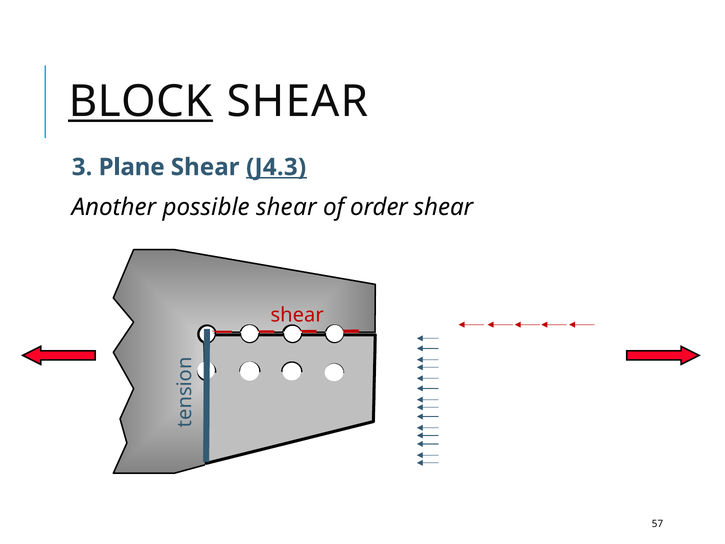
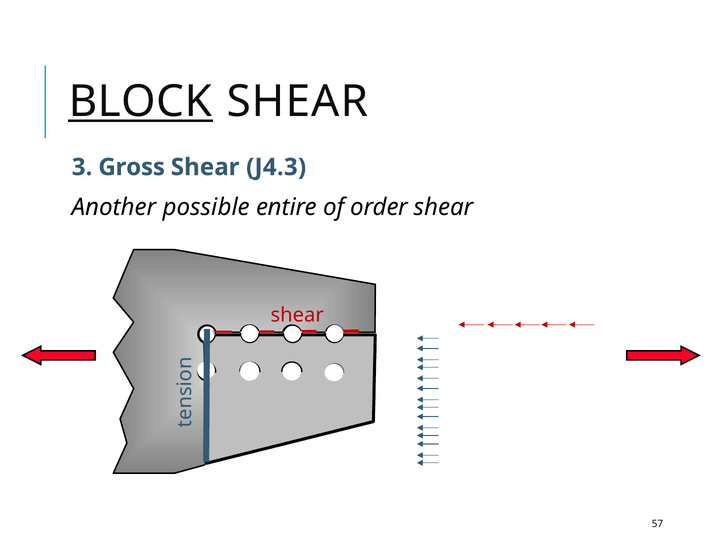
Plane: Plane -> Gross (132, 167)
J4.3 underline: present -> none (276, 167)
possible shear: shear -> entire (287, 207)
